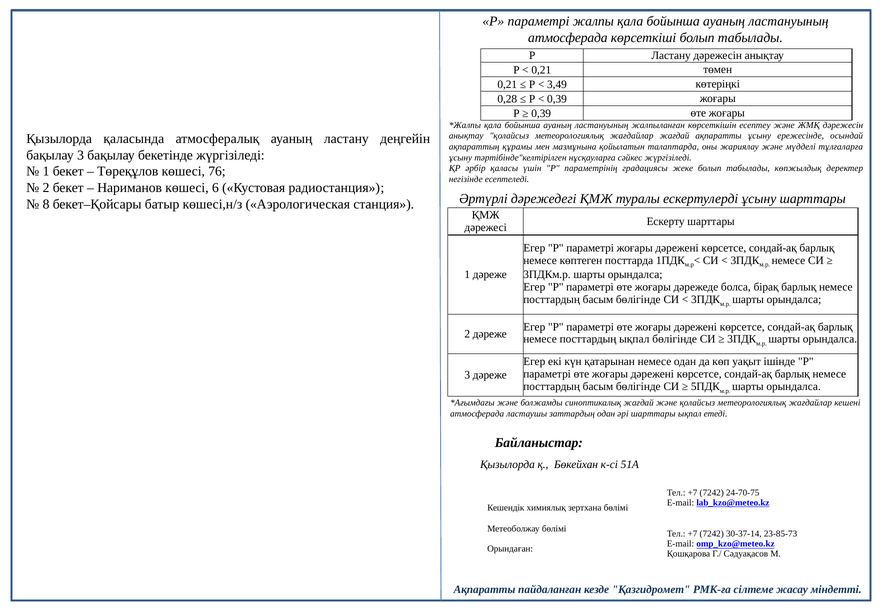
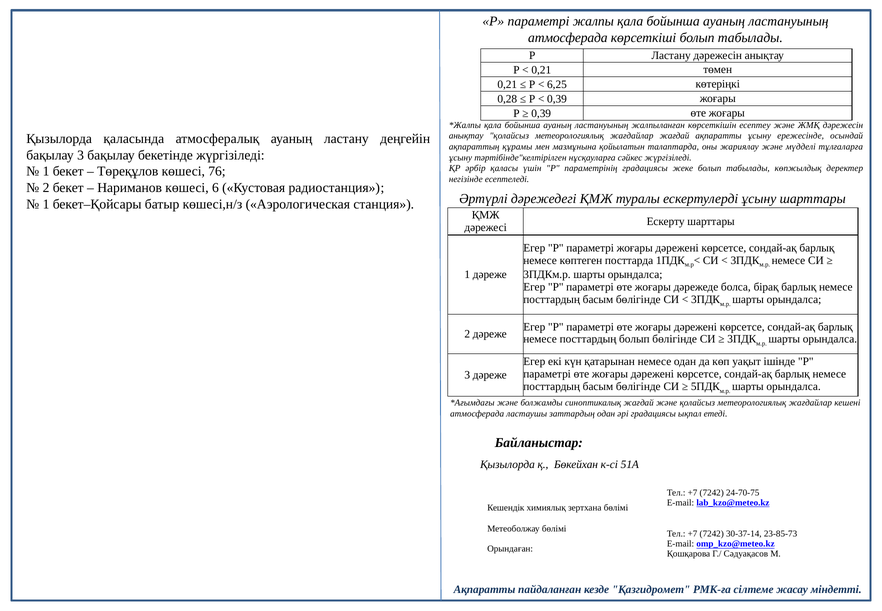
3,49: 3,49 -> 6,25 (557, 84)
8: 8 -> 1 (46, 204)
посттардың ықпал: ықпал -> болып (634, 339)
әрі шарттары: шарттары -> градациясы (653, 414)
